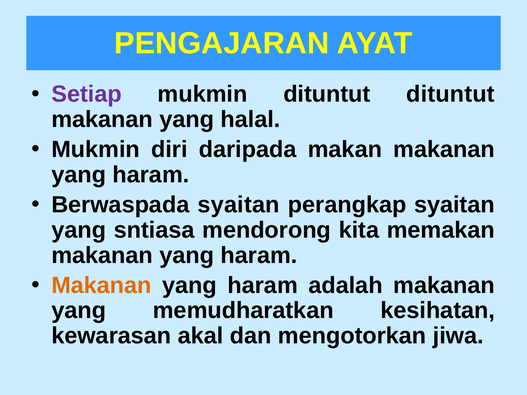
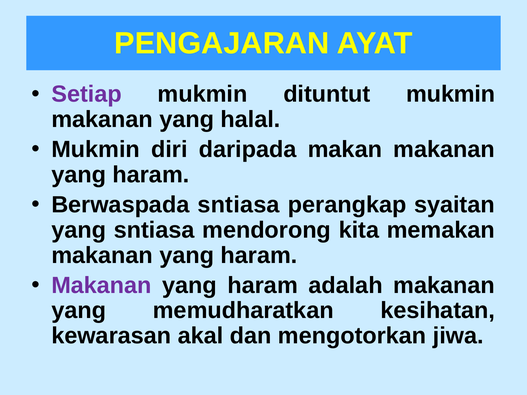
dituntut dituntut: dituntut -> mukmin (451, 94)
Berwaspada syaitan: syaitan -> sntiasa (239, 205)
Makanan colour: orange -> purple (101, 285)
